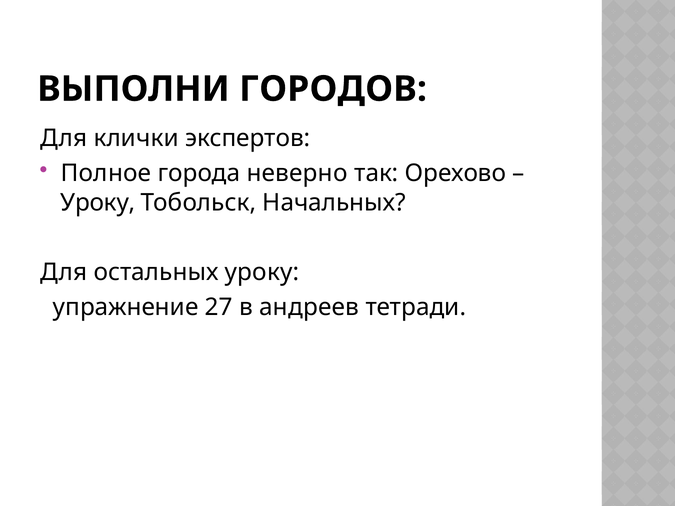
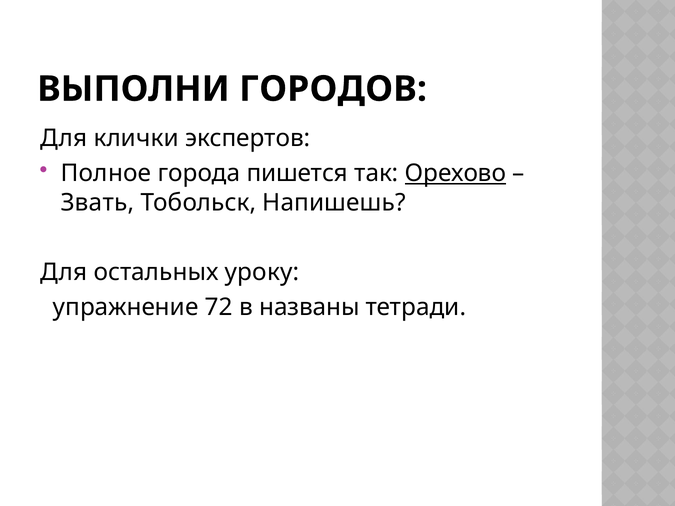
неверно: неверно -> пишется (297, 173)
Орехово underline: none -> present (455, 173)
Уроку: Уроку -> Звать (98, 203)
Начальных: Начальных -> Напишешь (334, 203)
27: 27 -> 72 (219, 307)
андреев: андреев -> названы (309, 307)
